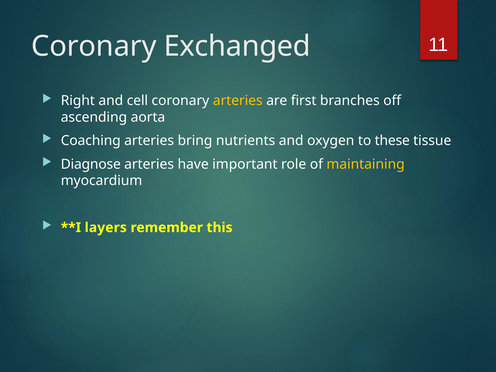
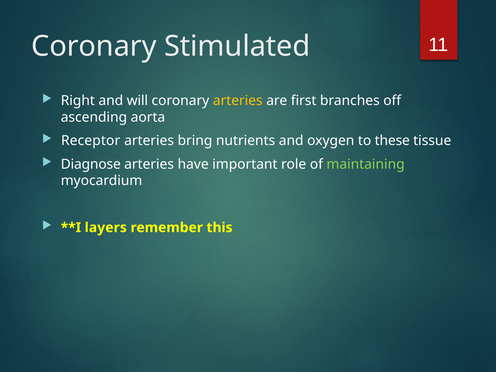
Exchanged: Exchanged -> Stimulated (237, 46)
cell: cell -> will (137, 101)
Coaching: Coaching -> Receptor (91, 141)
maintaining colour: yellow -> light green (366, 164)
